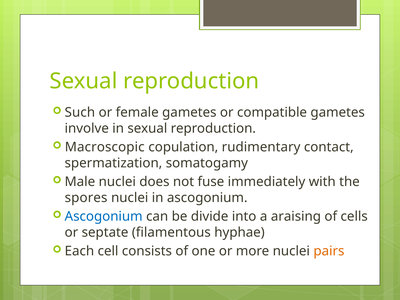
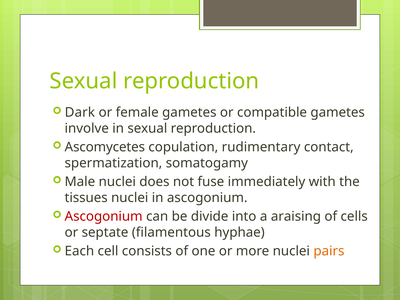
Such: Such -> Dark (80, 113)
Macroscopic: Macroscopic -> Ascomycetes (105, 147)
spores: spores -> tissues (86, 198)
Ascogonium colour: blue -> red (104, 217)
